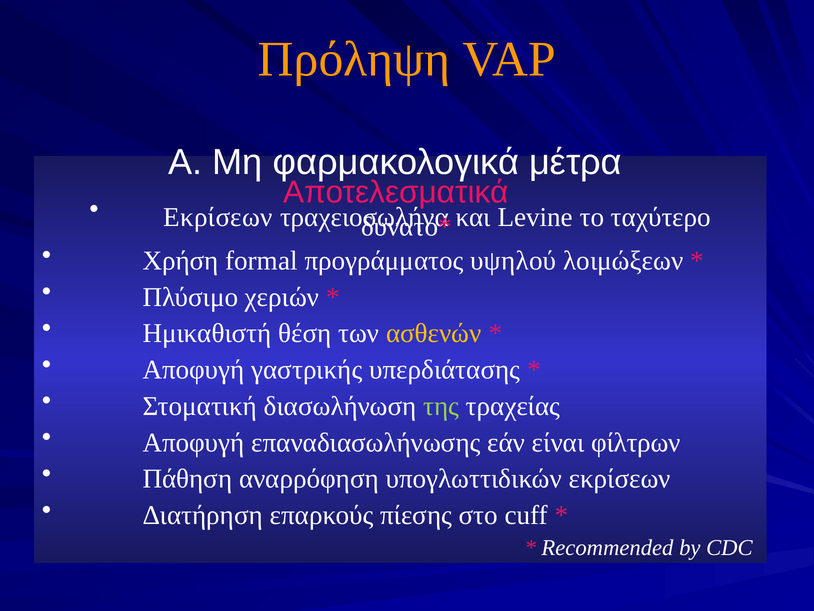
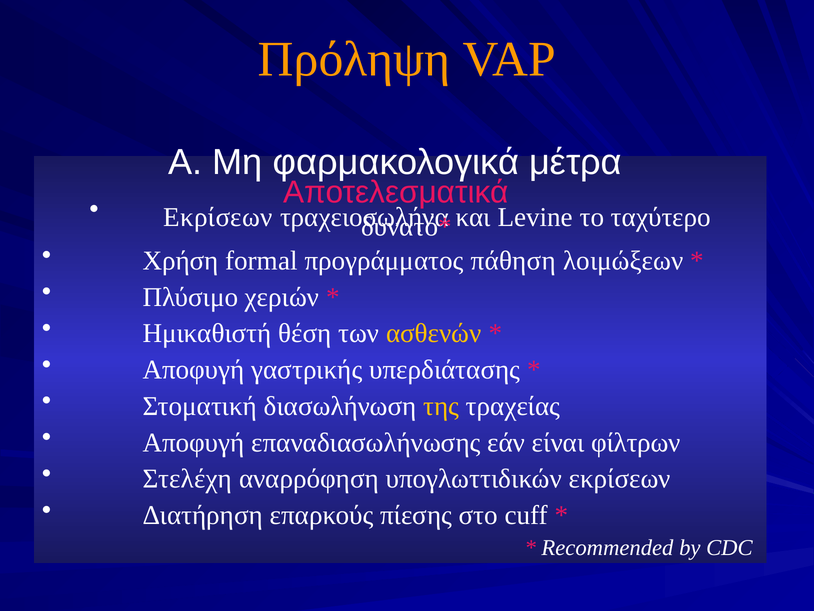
υψηλού: υψηλού -> πάθηση (513, 261)
της colour: light green -> yellow (441, 406)
Πάθηση: Πάθηση -> Στελέχη (187, 479)
